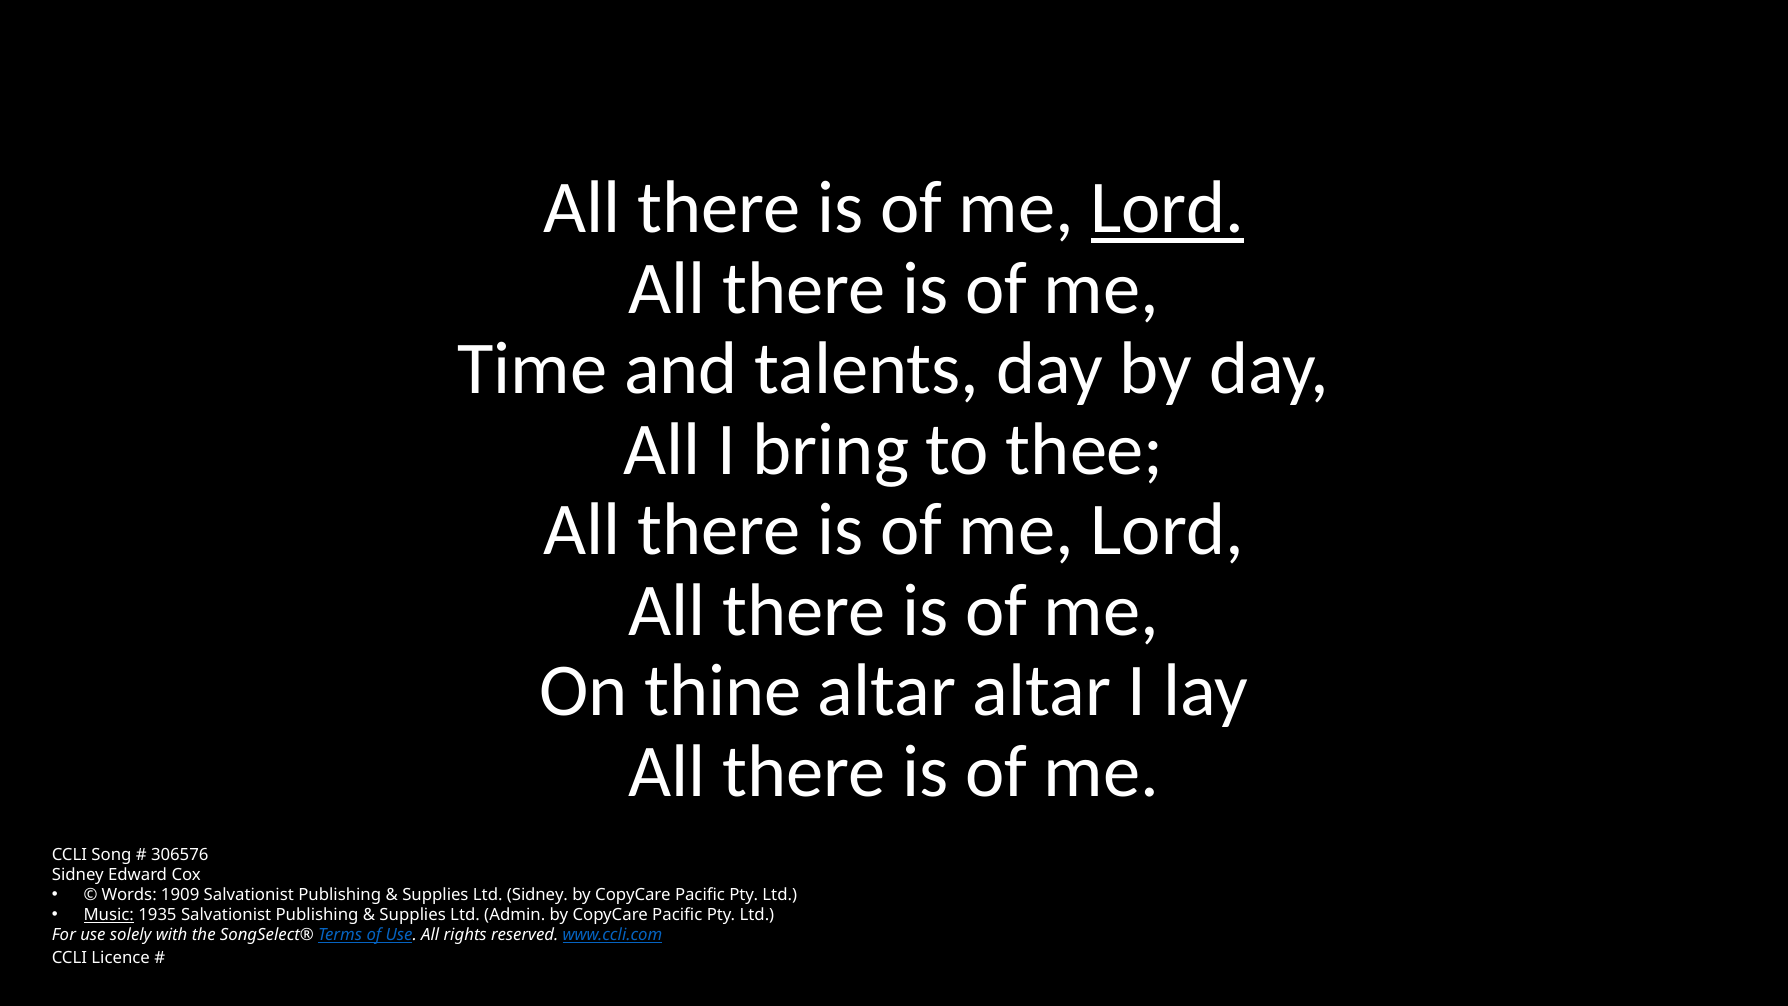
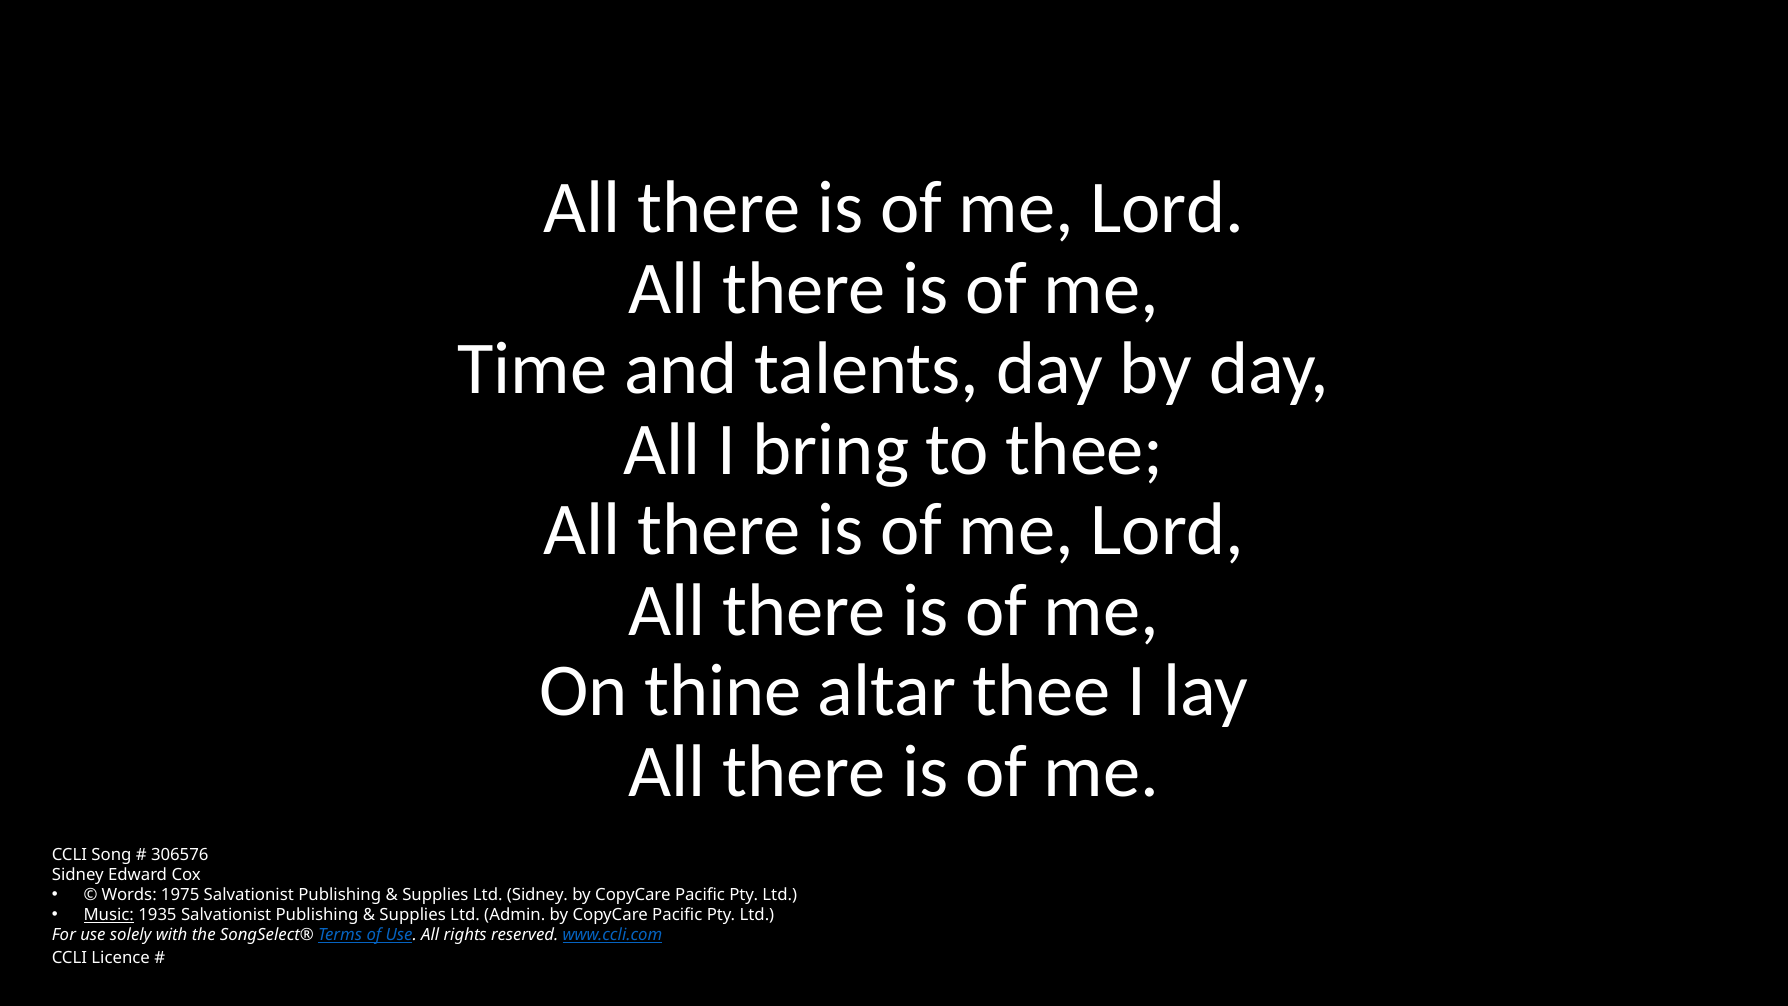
Lord underline: present -> none (1167, 208)
altar altar: altar -> thee (1042, 691)
1909: 1909 -> 1975 (180, 895)
